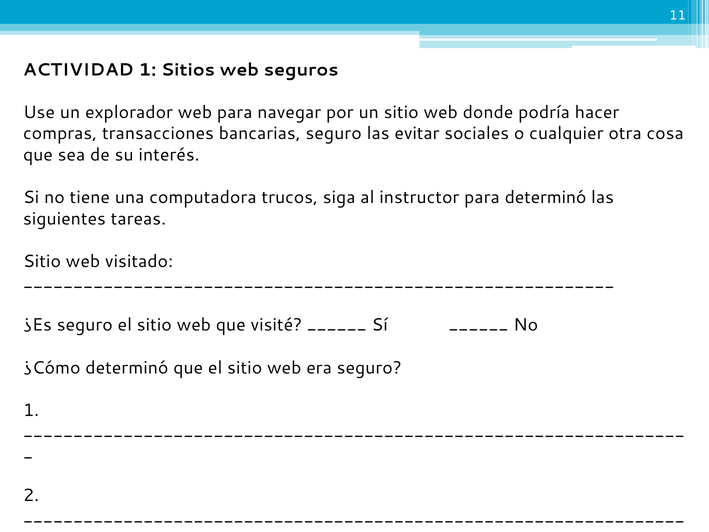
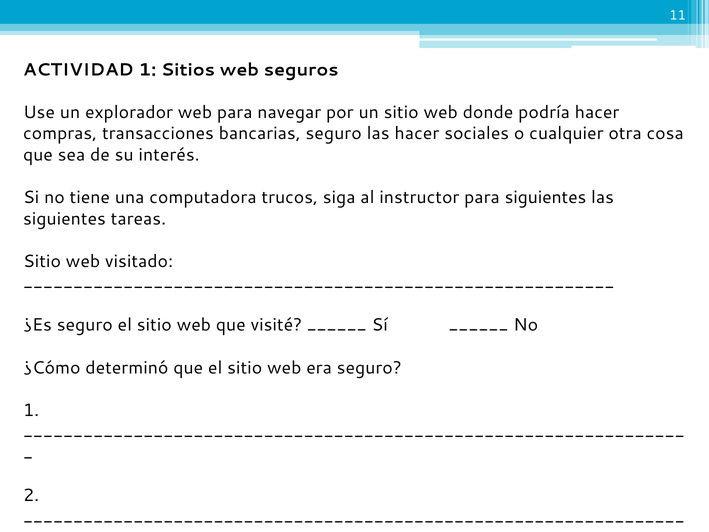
las evitar: evitar -> hacer (417, 134)
para determinó: determinó -> siguientes (546, 197)
